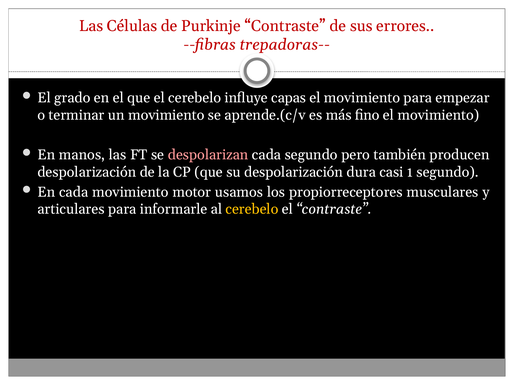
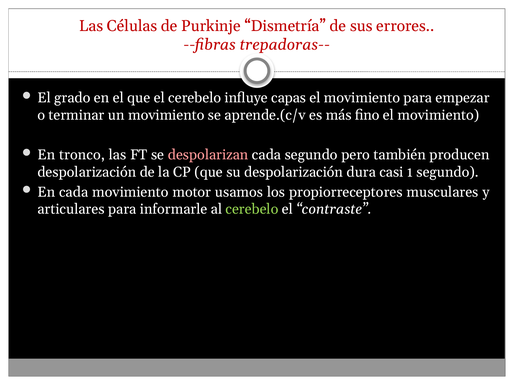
Purkinje Contraste: Contraste -> Dismetría (285, 26)
manos: manos -> tronco (82, 155)
cerebelo colour: yellow -> light green (252, 209)
